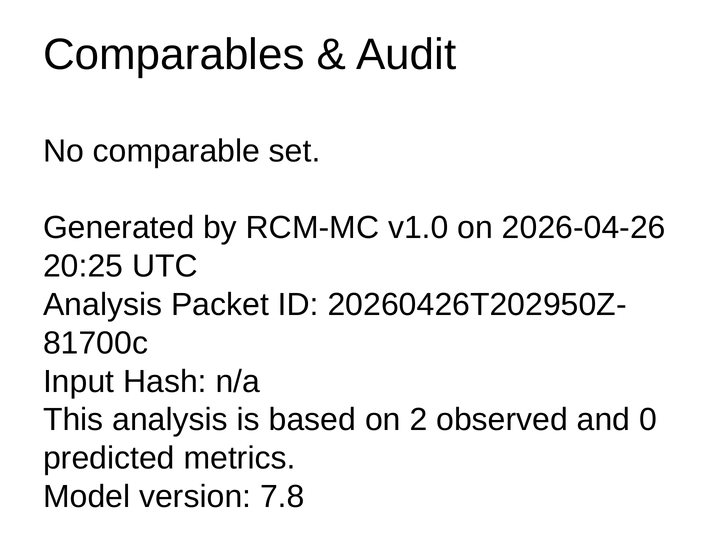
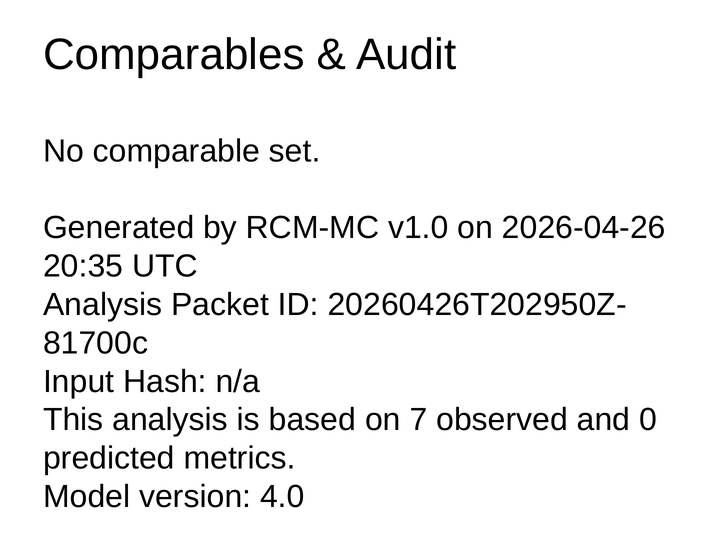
20:25: 20:25 -> 20:35 (83, 266)
2: 2 -> 7 (418, 420)
7.8: 7.8 -> 4.0 (282, 497)
